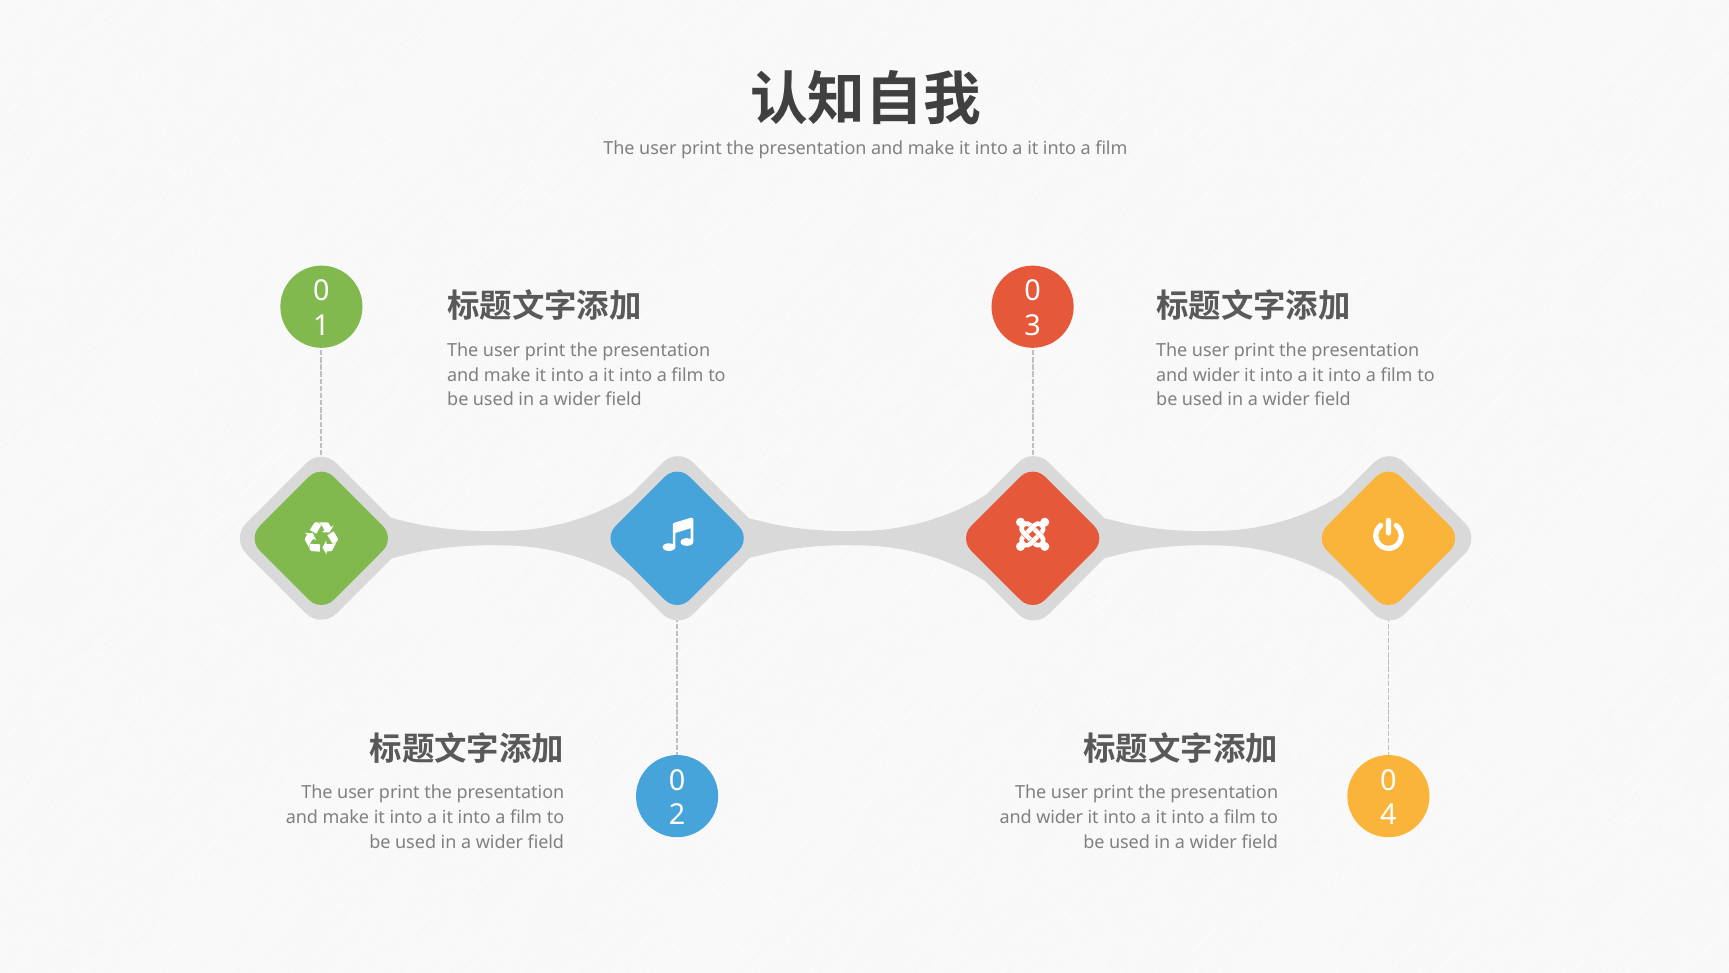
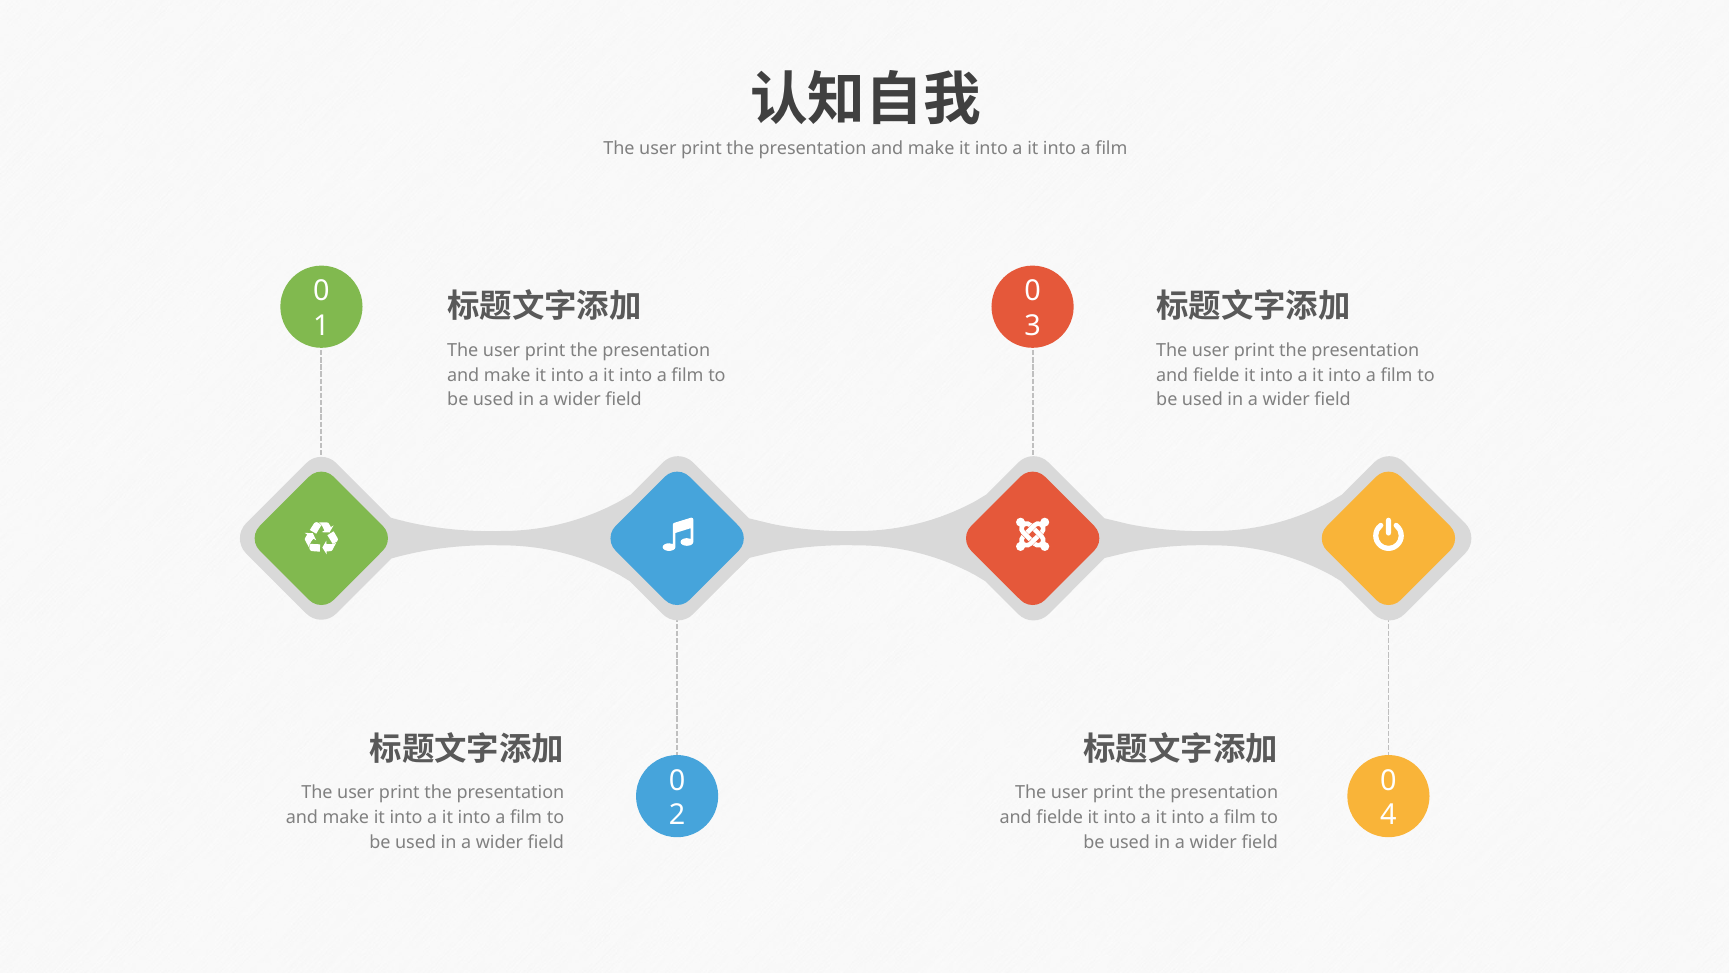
wider: wider -> fielde (1216, 375)
wider: wider -> fielde (1060, 817)
